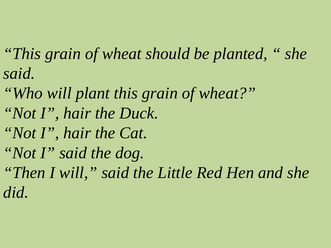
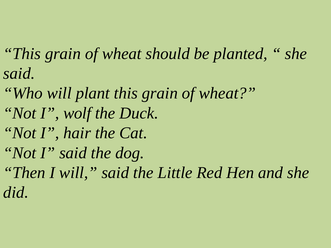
hair: hair -> wolf (77, 113)
